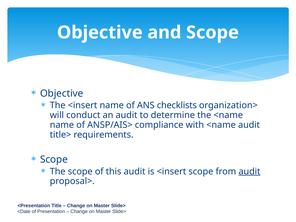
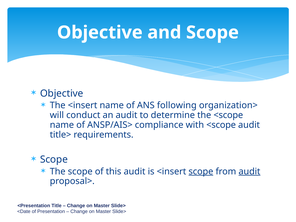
checklists: checklists -> following (177, 105)
the <name: <name -> <scope (228, 115)
with <name: <name -> <scope (221, 125)
scope underline: none -> present (201, 171)
